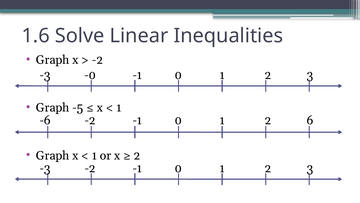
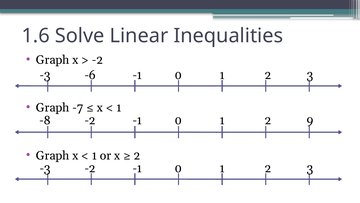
-0: -0 -> -6 (90, 75)
-5: -5 -> -7 (78, 107)
-6: -6 -> -8 (45, 120)
6: 6 -> 9 (310, 120)
